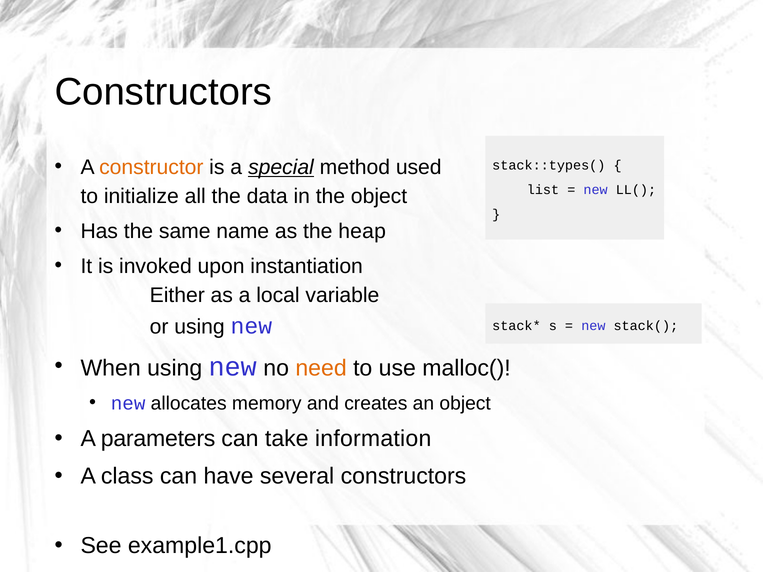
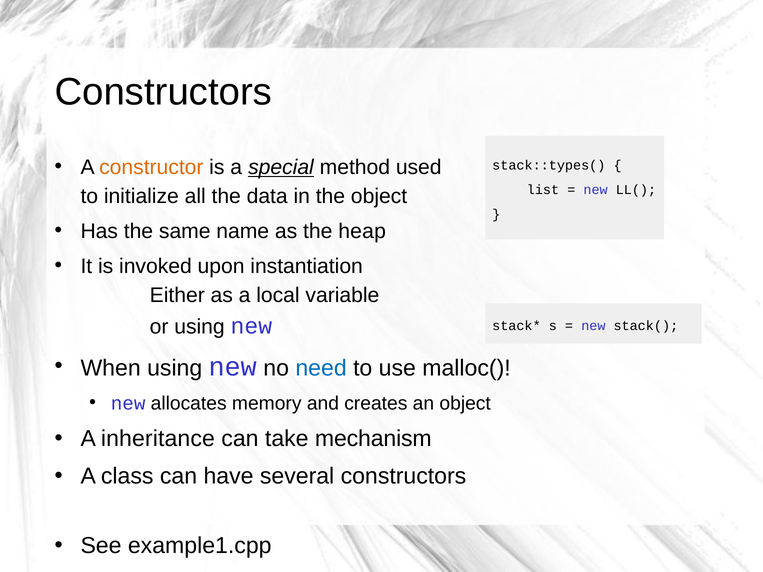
need colour: orange -> blue (321, 368)
parameters: parameters -> inheritance (158, 439)
information: information -> mechanism (373, 439)
